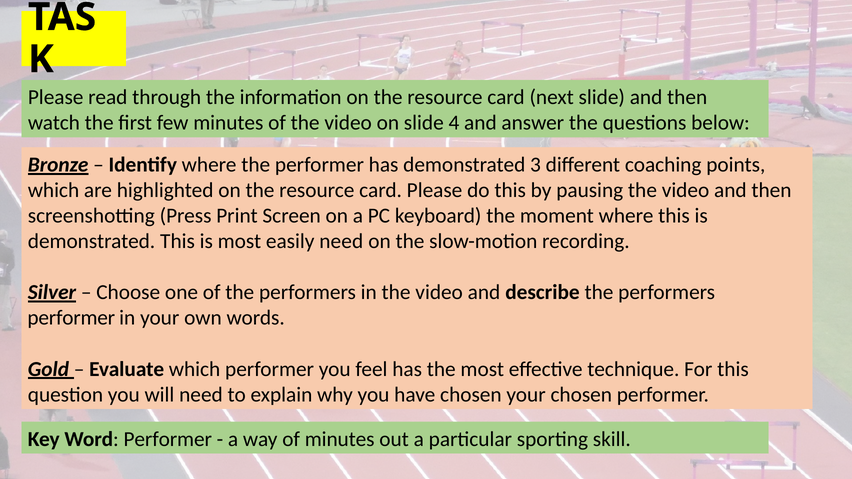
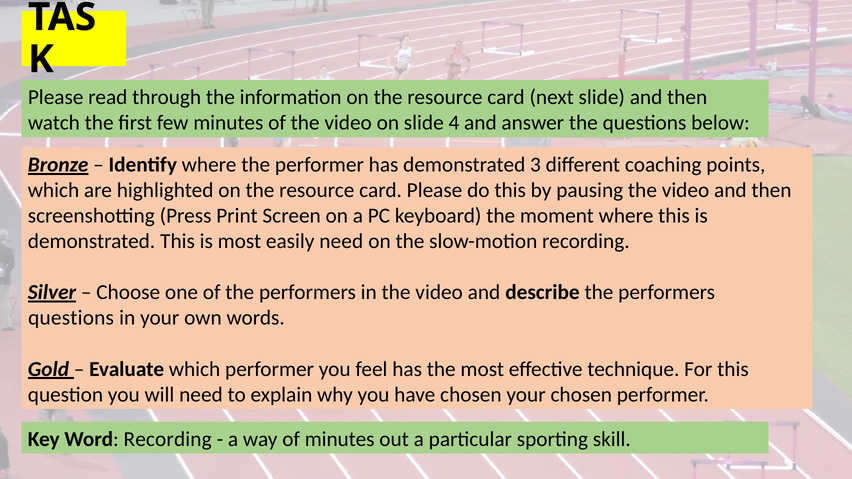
performer: performer -> questions (71, 318)
Word Performer: Performer -> Recording (168, 439)
